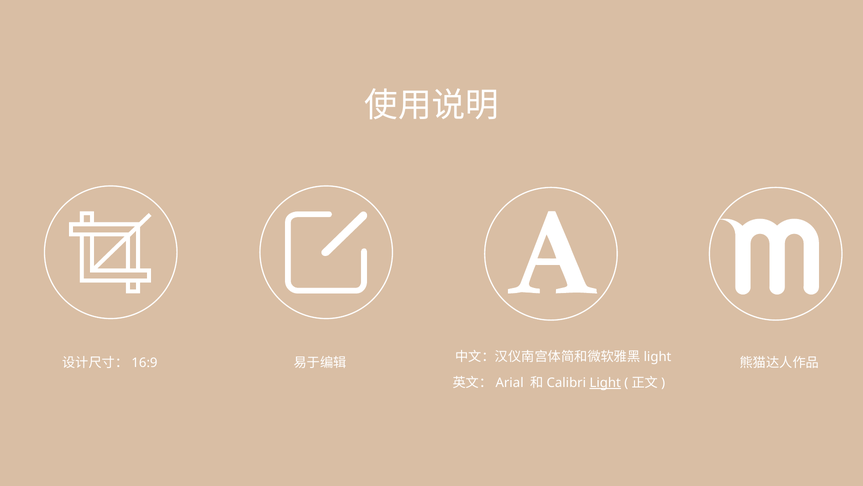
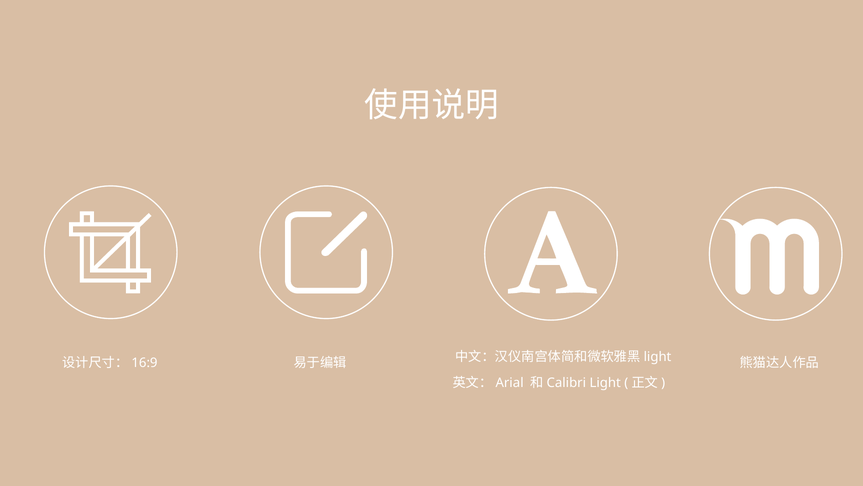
Light underline: present -> none (605, 382)
